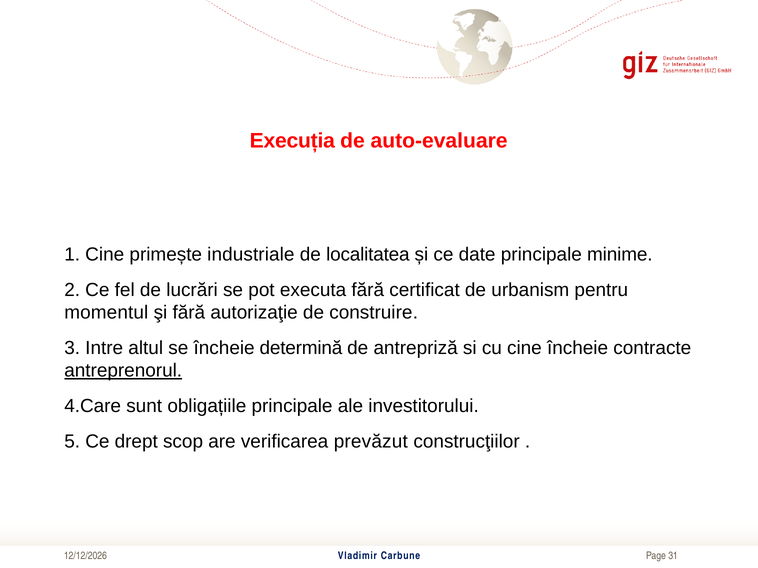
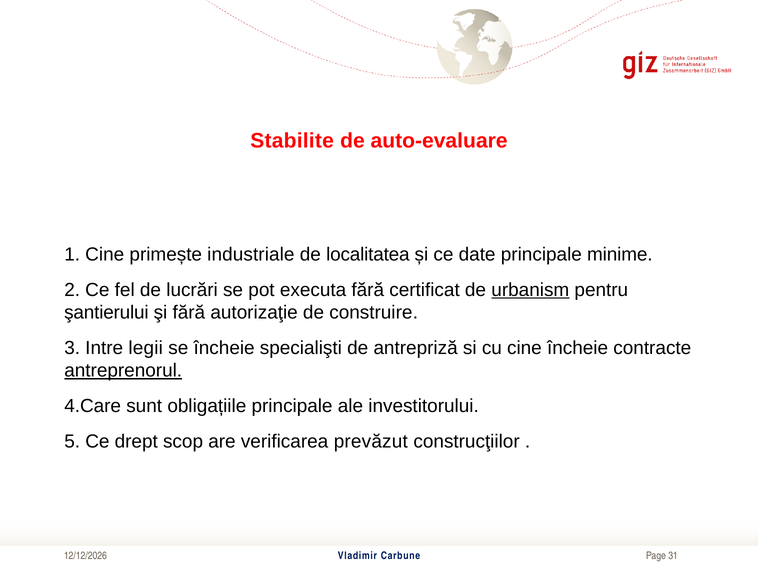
Execuția: Execuția -> Stabilite (292, 141)
urbanism underline: none -> present (530, 290)
momentul: momentul -> şantierului (106, 313)
altul: altul -> legii (146, 348)
determină: determină -> specialişti (301, 348)
